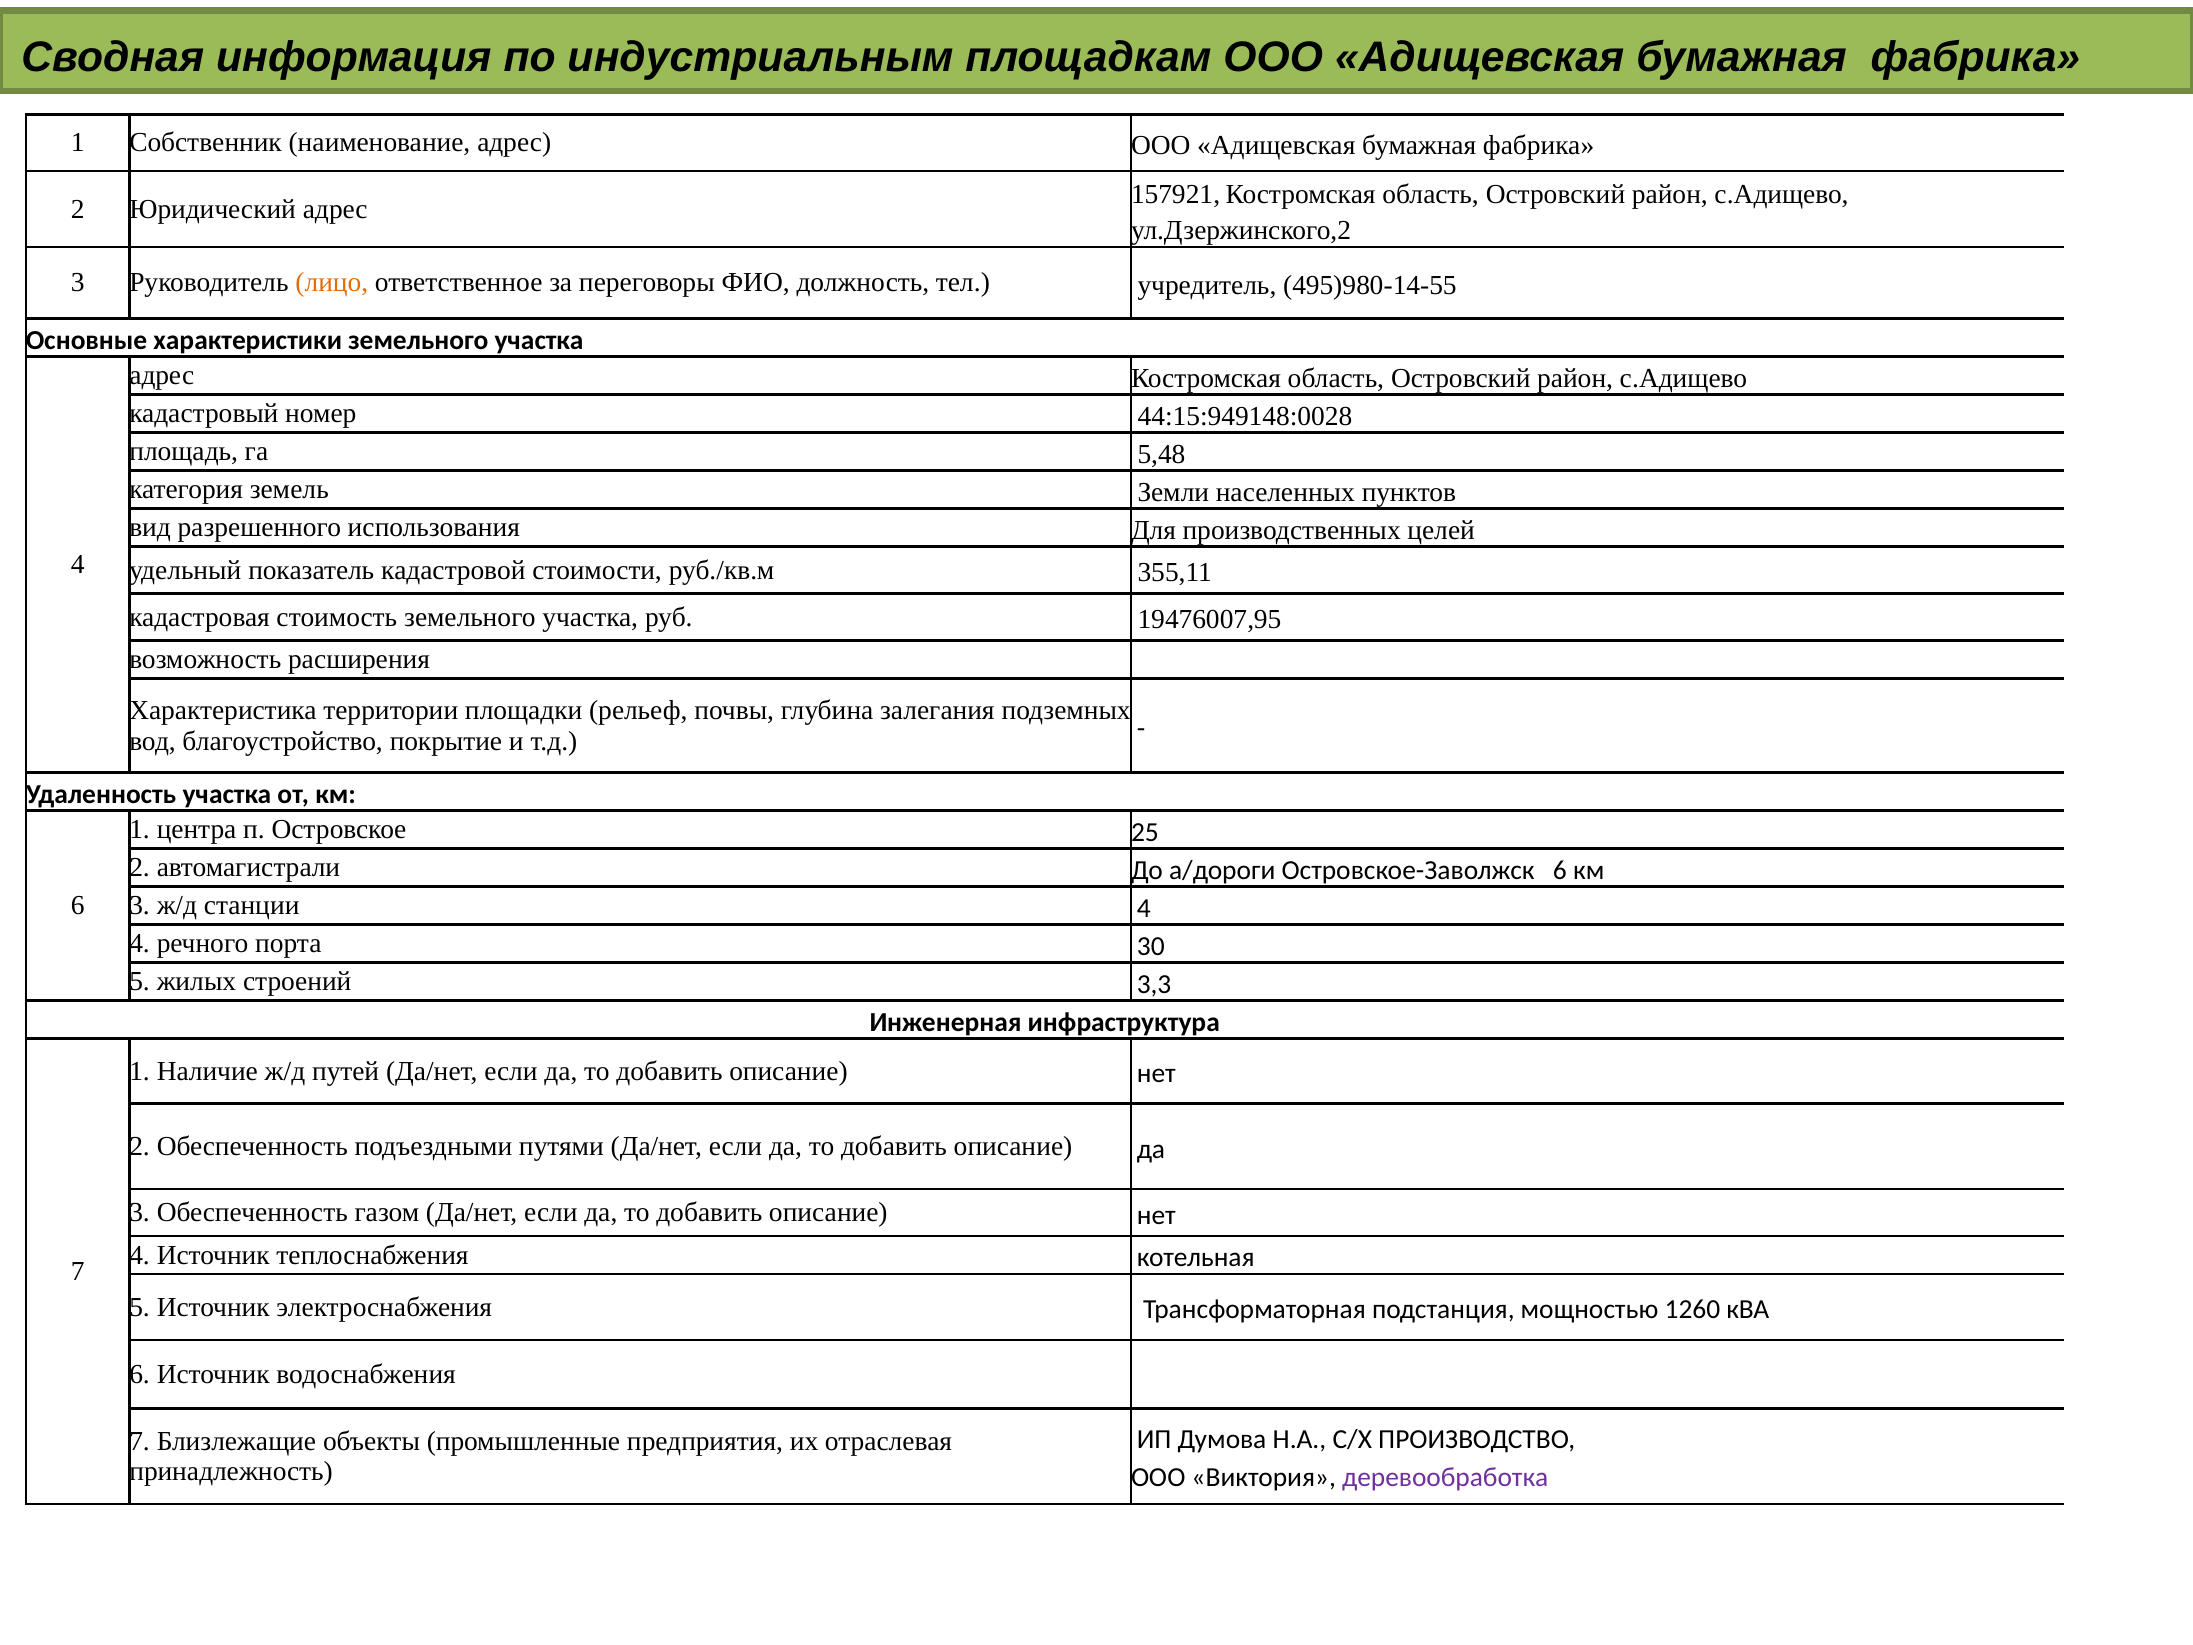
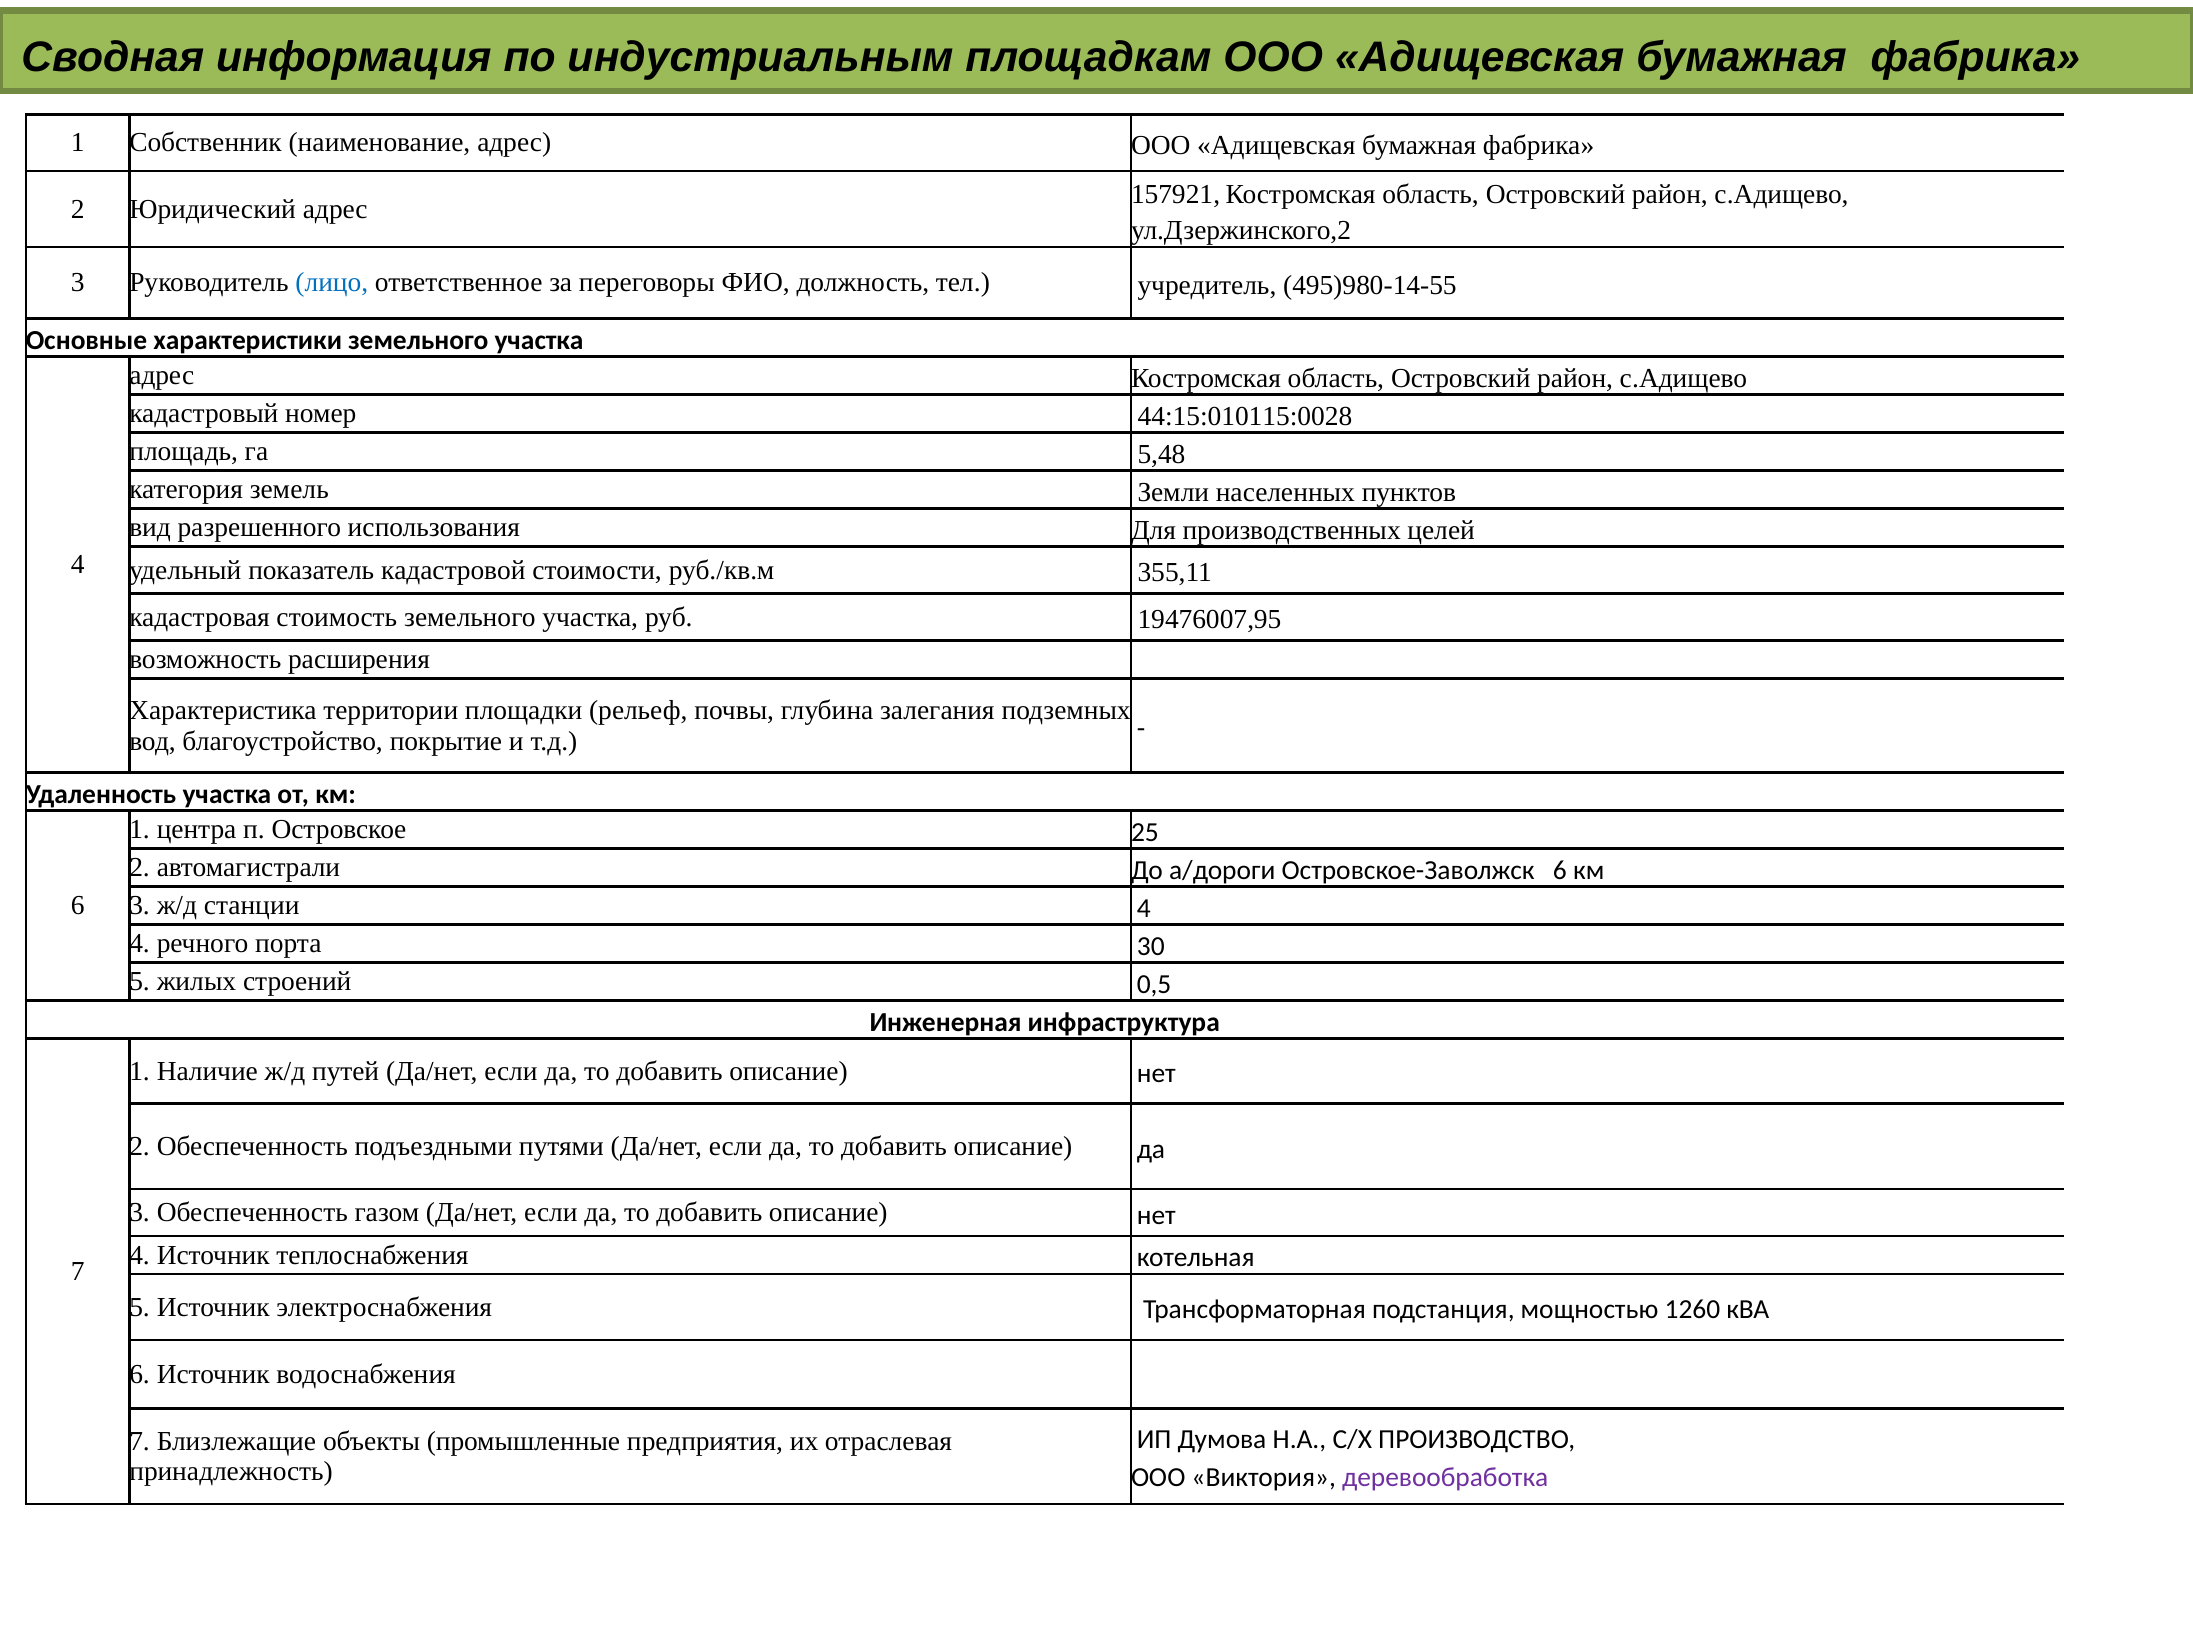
лицо colour: orange -> blue (332, 283)
44:15:949148:0028: 44:15:949148:0028 -> 44:15:010115:0028 (1245, 416)
3,3: 3,3 -> 0,5 (1154, 984)
